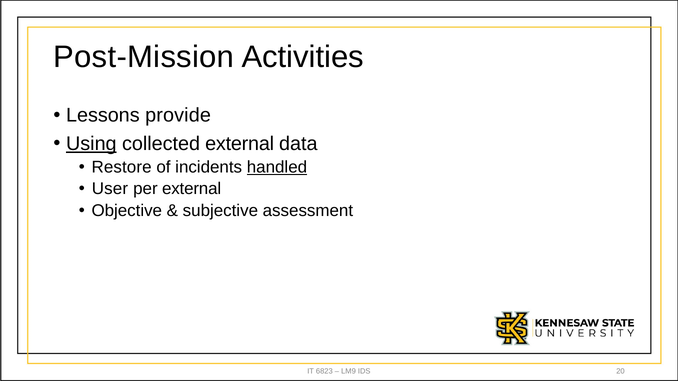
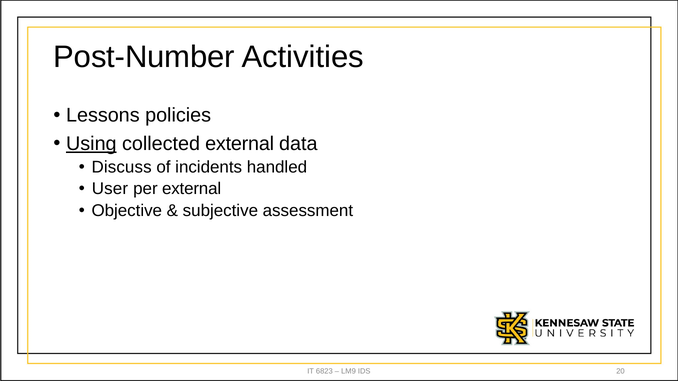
Post-Mission: Post-Mission -> Post-Number (144, 57)
provide: provide -> policies (178, 115)
Restore: Restore -> Discuss (122, 167)
handled underline: present -> none (277, 167)
